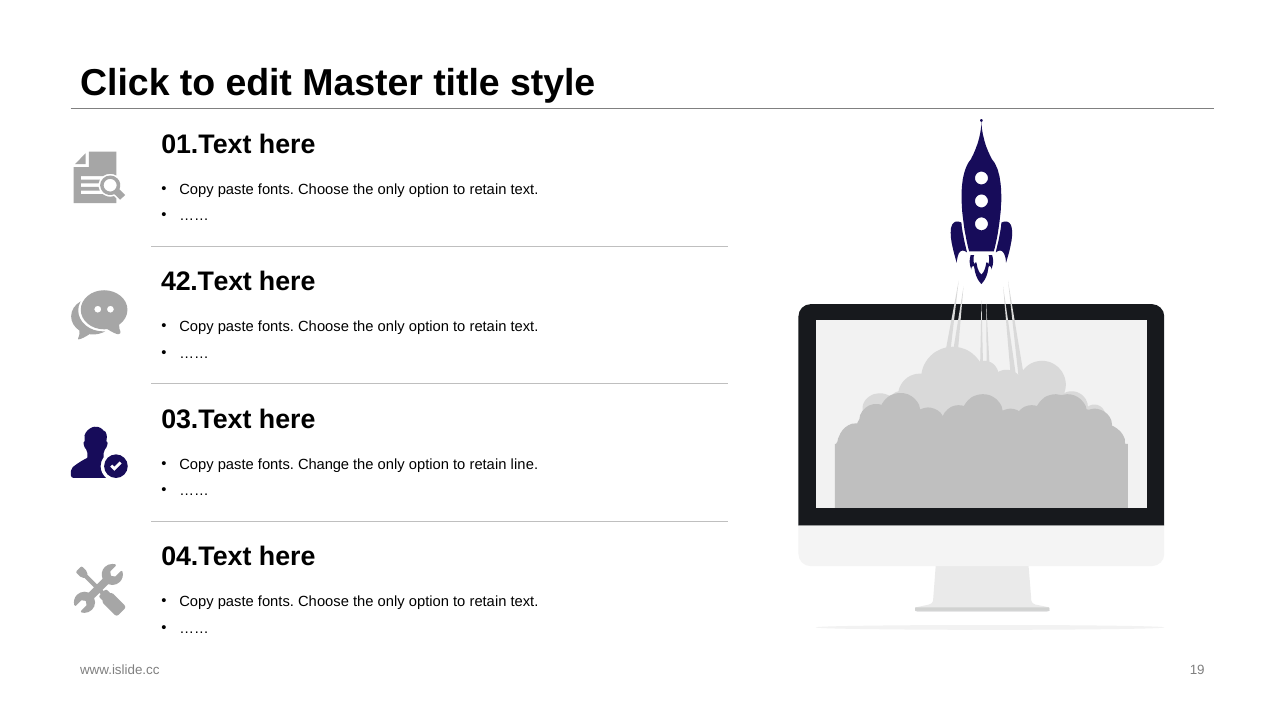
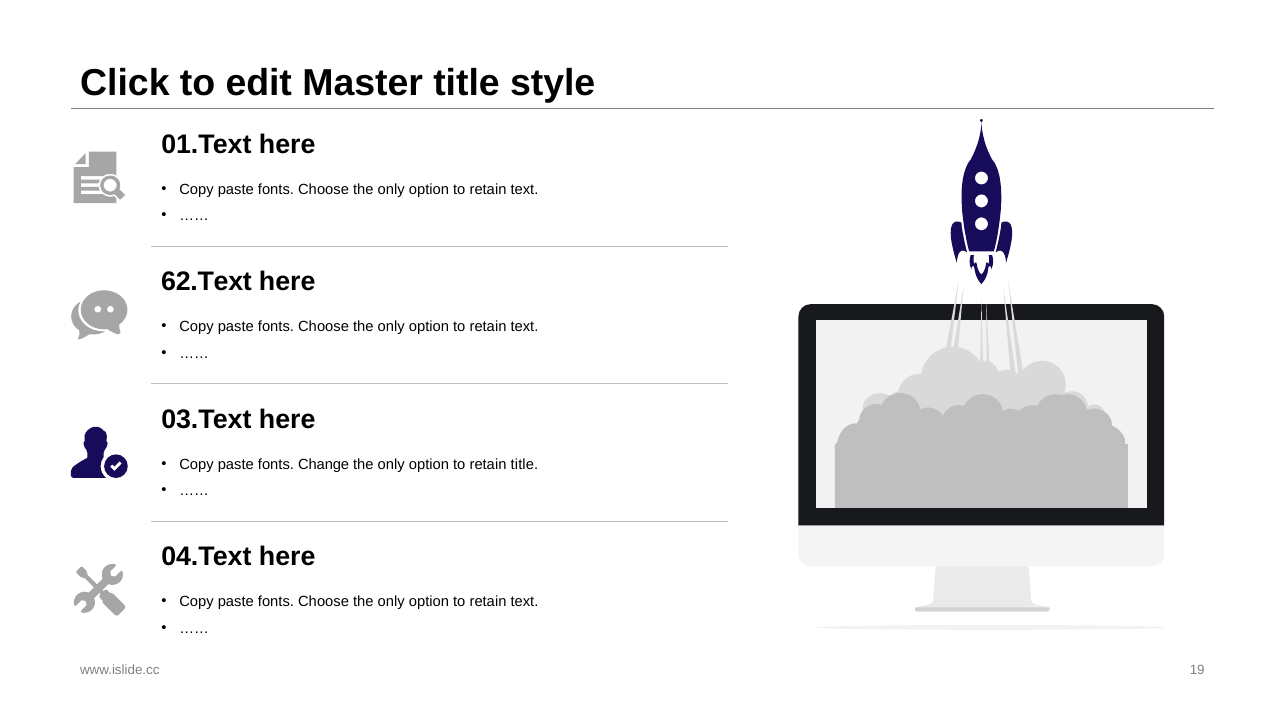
42.Text: 42.Text -> 62.Text (207, 282)
retain line: line -> title (524, 464)
